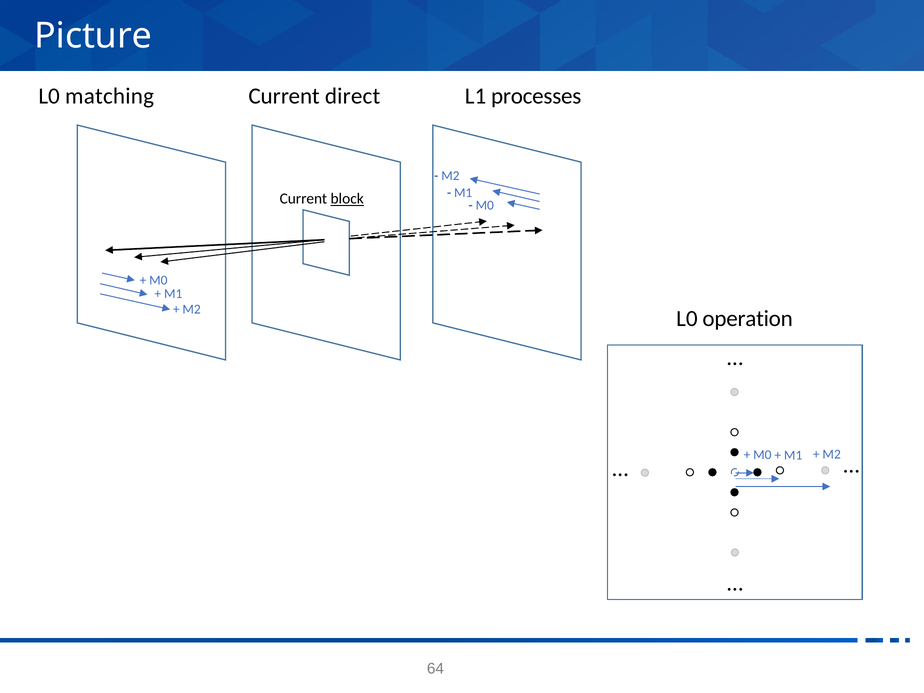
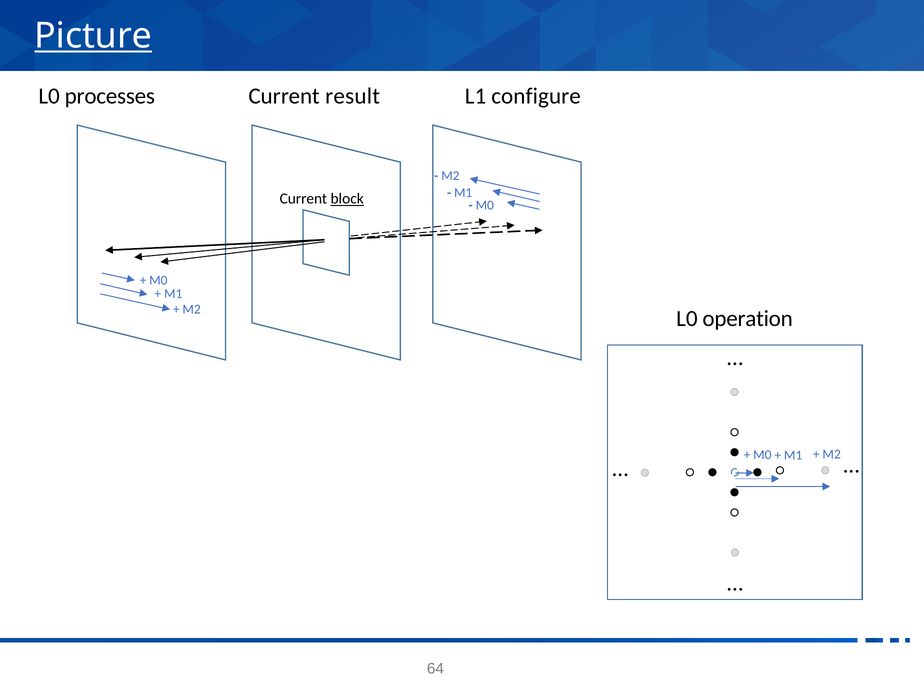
Picture underline: none -> present (93, 36)
matching: matching -> processes (110, 96)
direct: direct -> result (353, 96)
processes: processes -> configure (536, 96)
